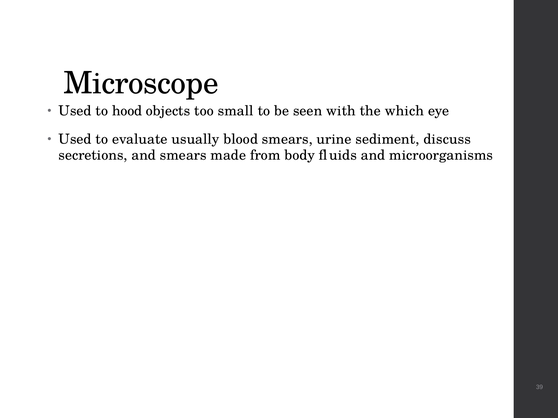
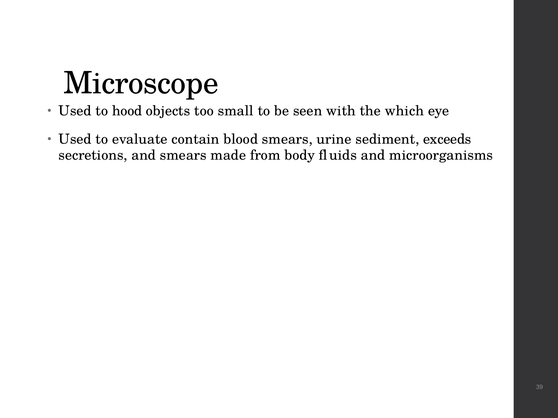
usually: usually -> contain (196, 139)
discuss: discuss -> exceeds (447, 139)
